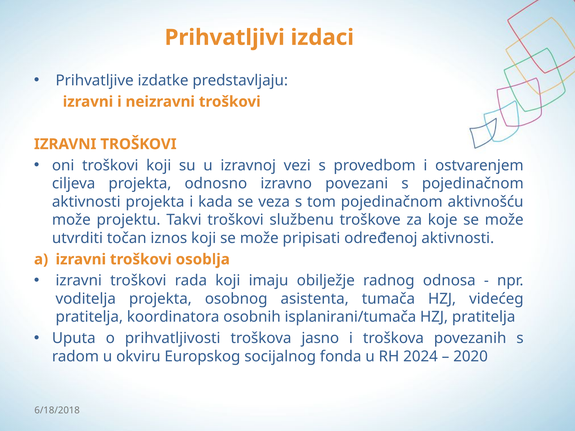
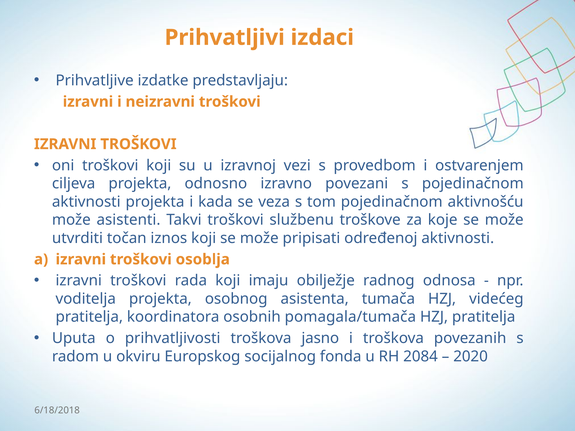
projektu: projektu -> asistenti (129, 220)
isplanirani/tumača: isplanirani/tumača -> pomagala/tumača (350, 317)
2024: 2024 -> 2084 (421, 357)
